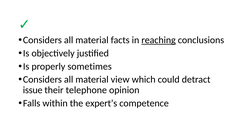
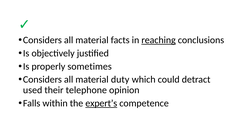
view: view -> duty (120, 80)
issue: issue -> used (33, 90)
expert’s underline: none -> present (101, 103)
